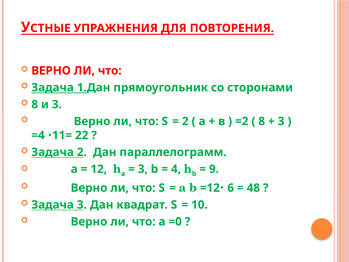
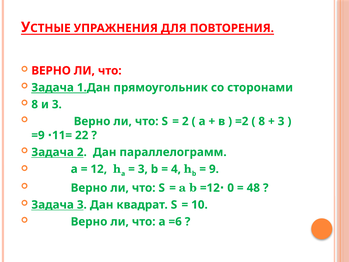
=4: =4 -> =9 (38, 135)
6: 6 -> 0 (231, 188)
=0: =0 -> =6 (175, 221)
